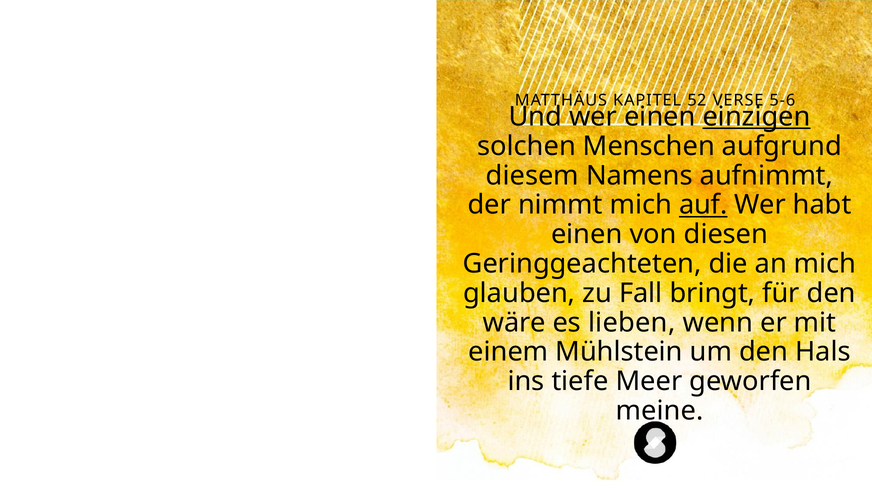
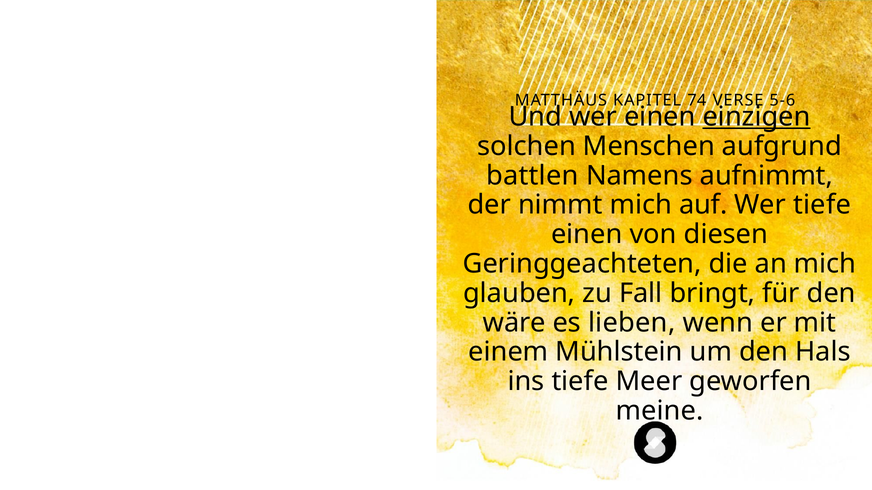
52: 52 -> 74 (697, 101)
diesem: diesem -> battlen (532, 176)
auf underline: present -> none (703, 205)
Wer habt: habt -> tiefe (822, 205)
